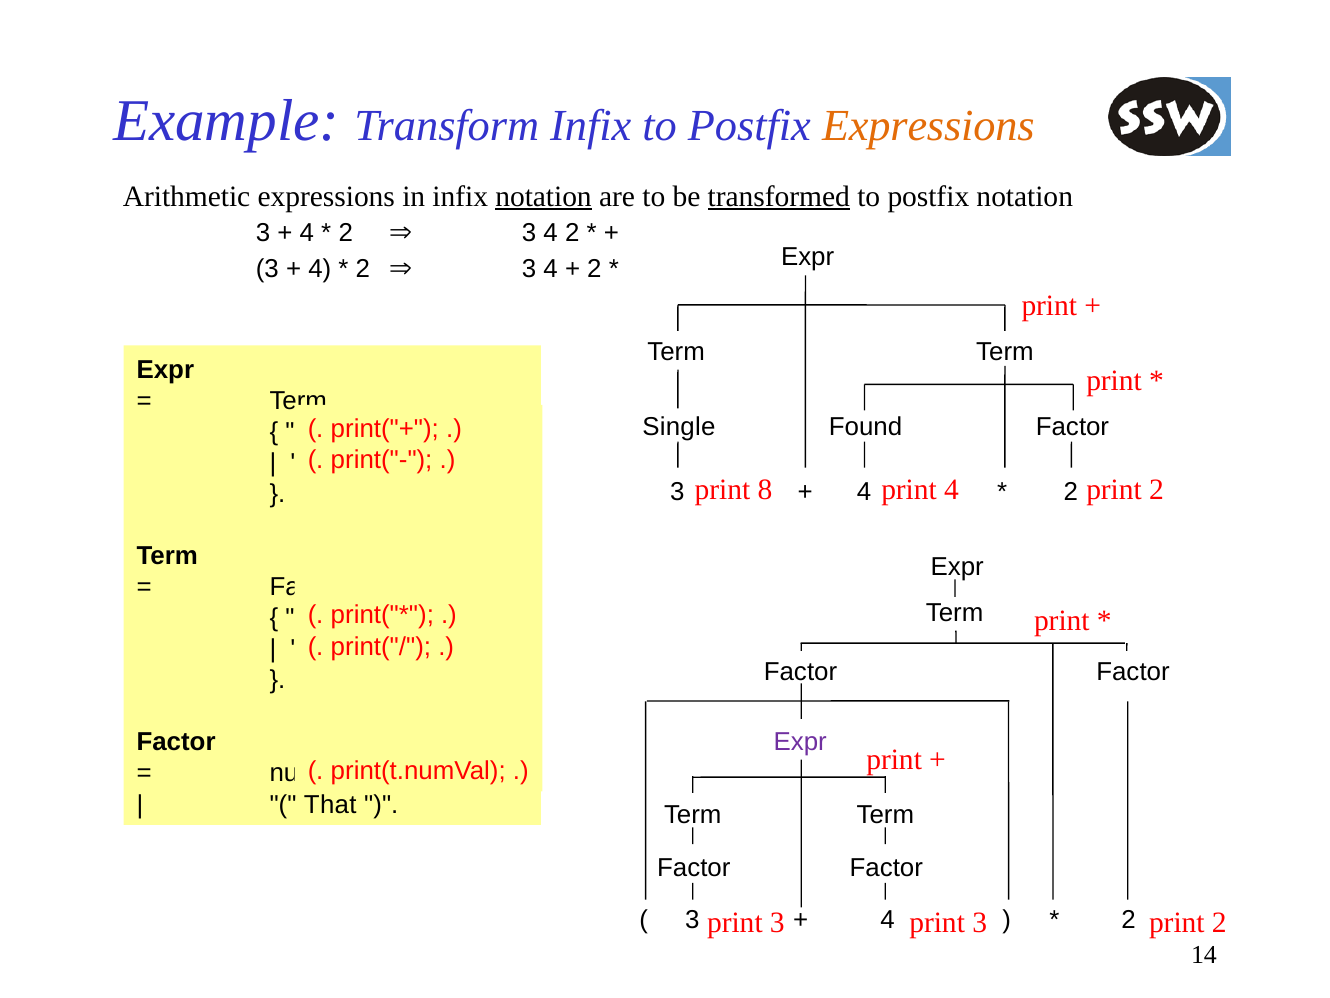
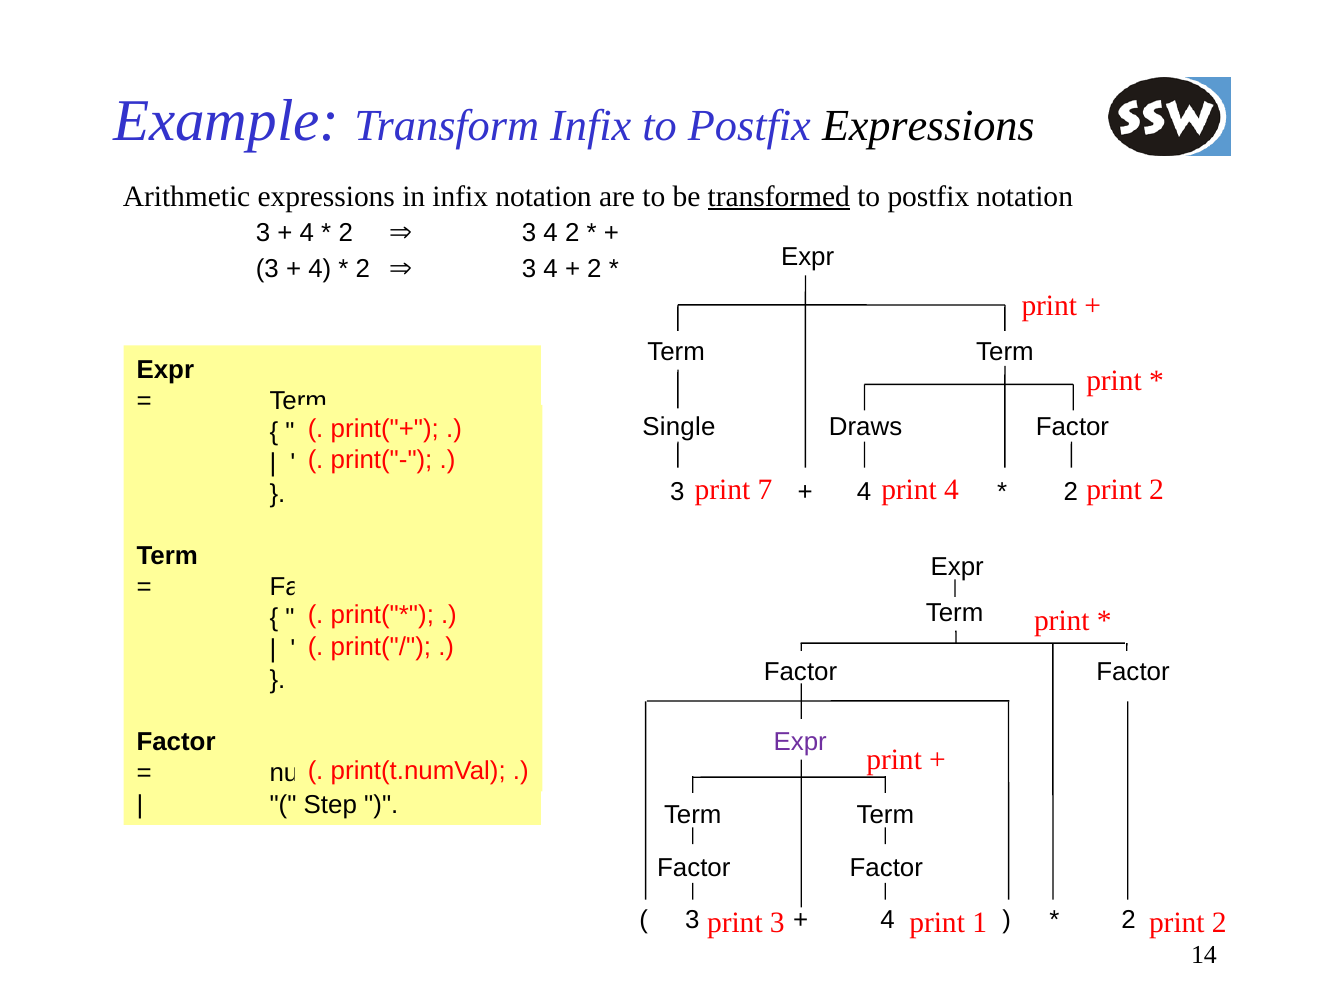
Expressions colour: orange -> black (928, 125)
notation underline: present -> none (544, 196)
Found: Found -> Draws (866, 427)
8: 8 -> 7 (765, 490)
That: That -> Step (330, 804)
3 print 3: 3 -> 1 (980, 923)
